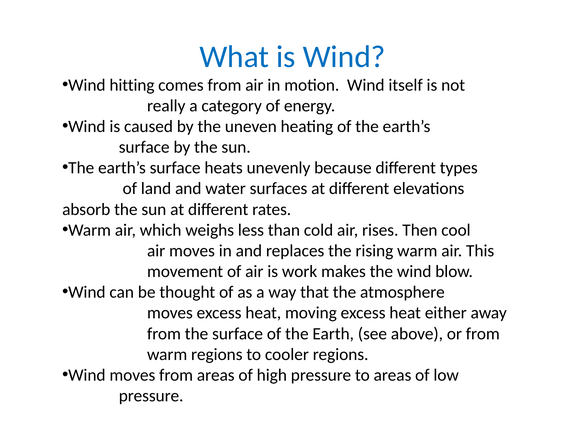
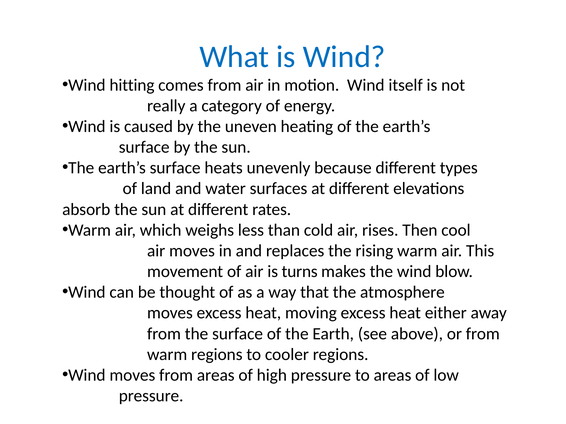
work: work -> turns (300, 272)
